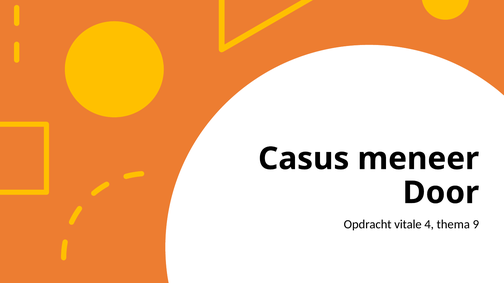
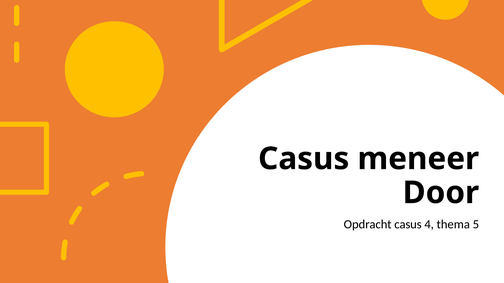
Opdracht vitale: vitale -> casus (408, 225)
9: 9 -> 5 (476, 225)
